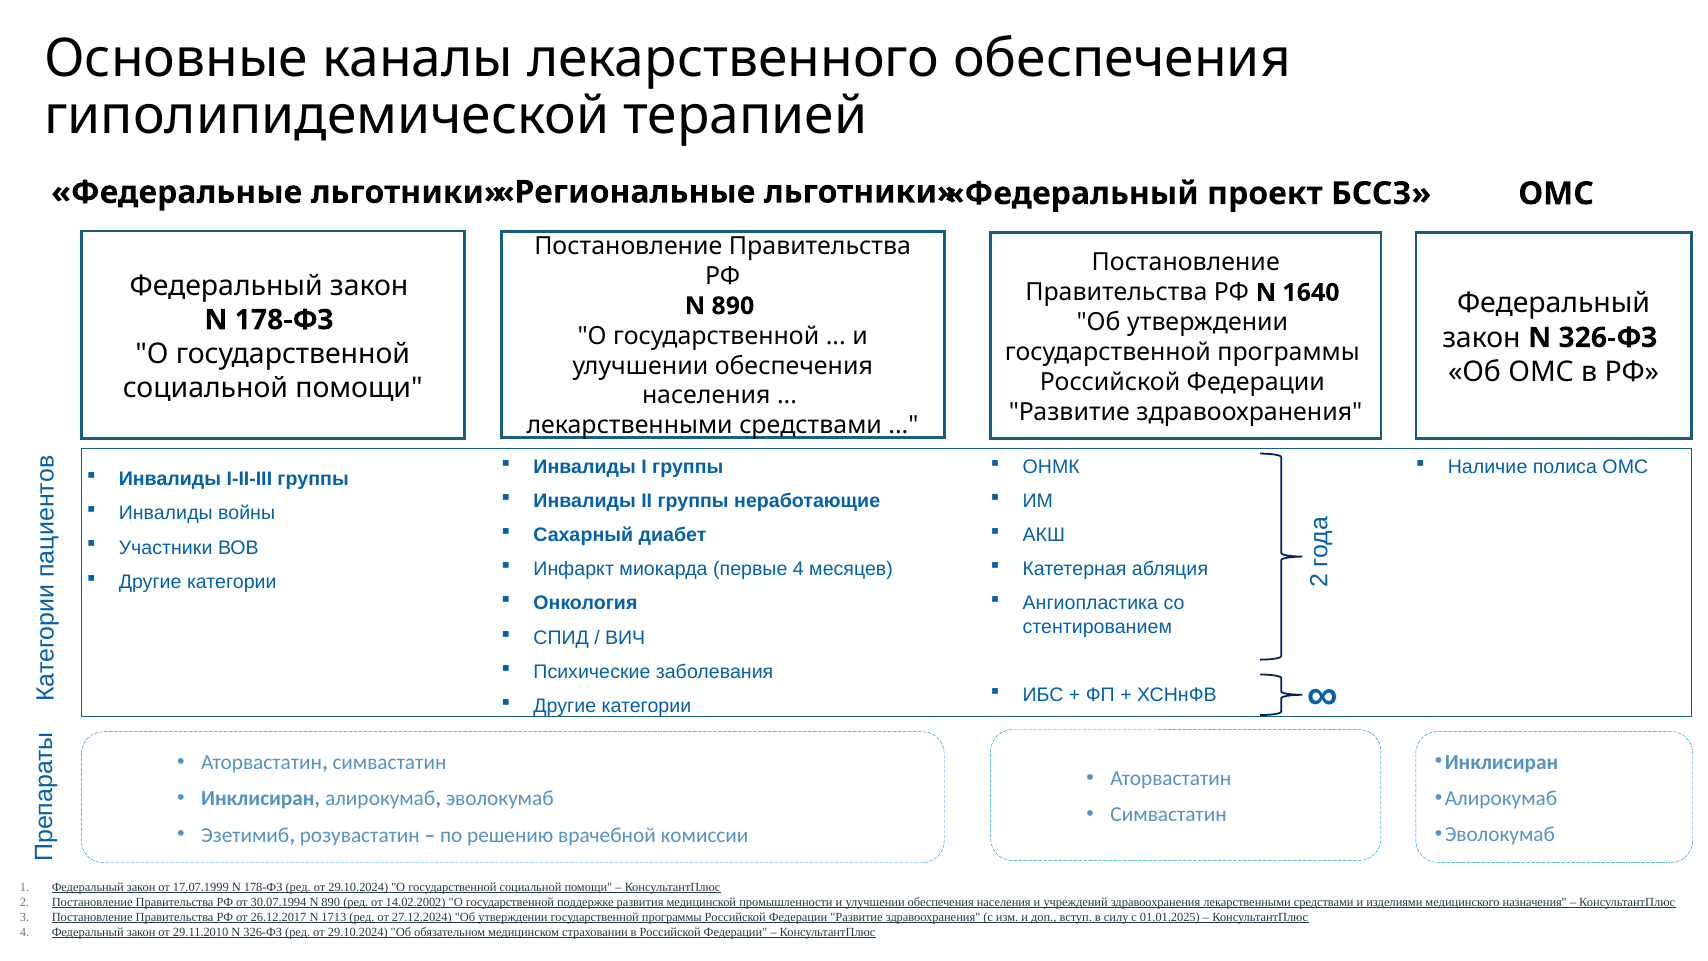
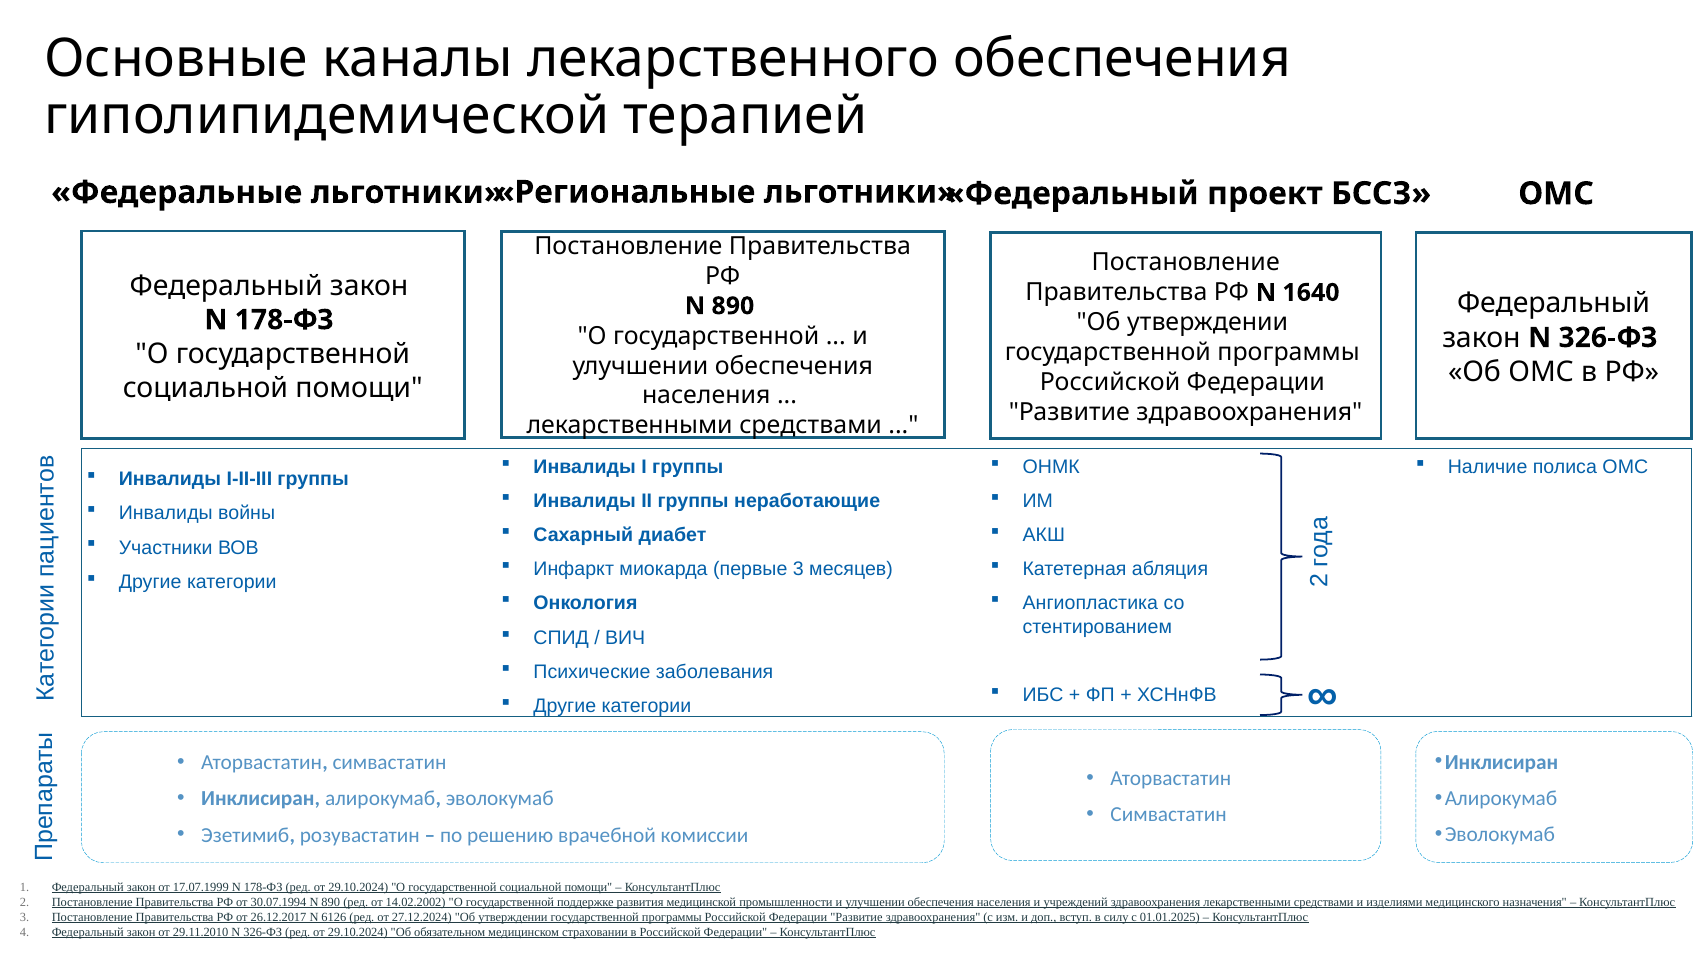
первые 4: 4 -> 3 (798, 569)
1713: 1713 -> 6126 (334, 917)
